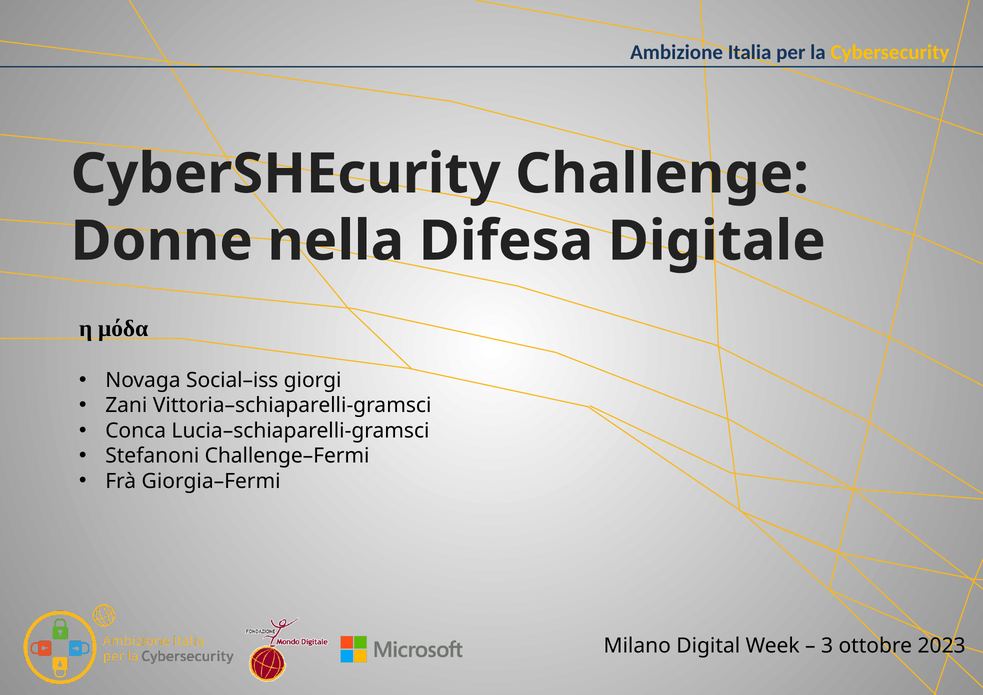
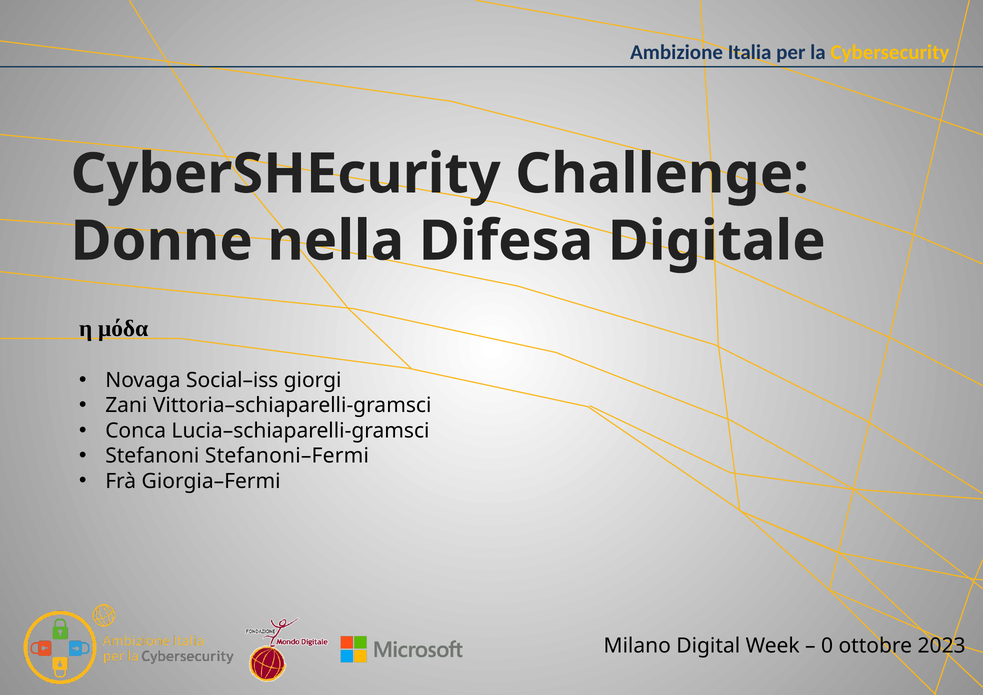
Challenge–Fermi: Challenge–Fermi -> Stefanoni–Fermi (287, 456)
3: 3 -> 0 (827, 646)
